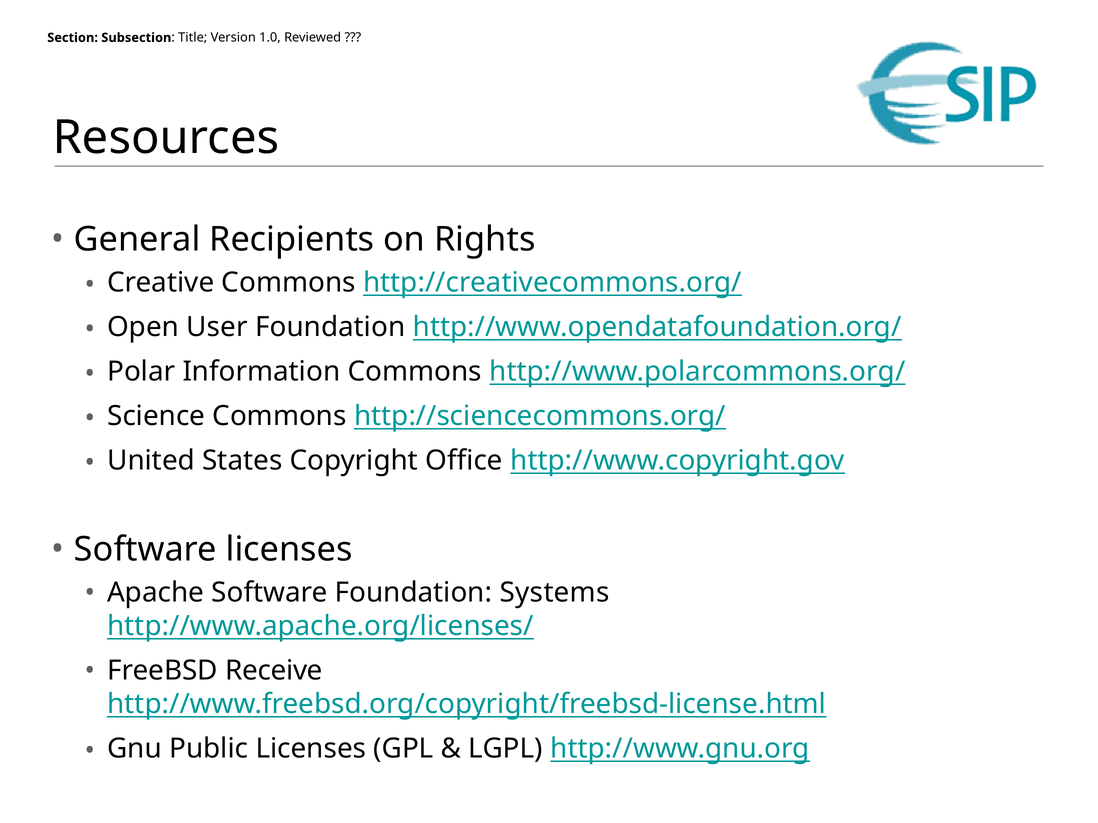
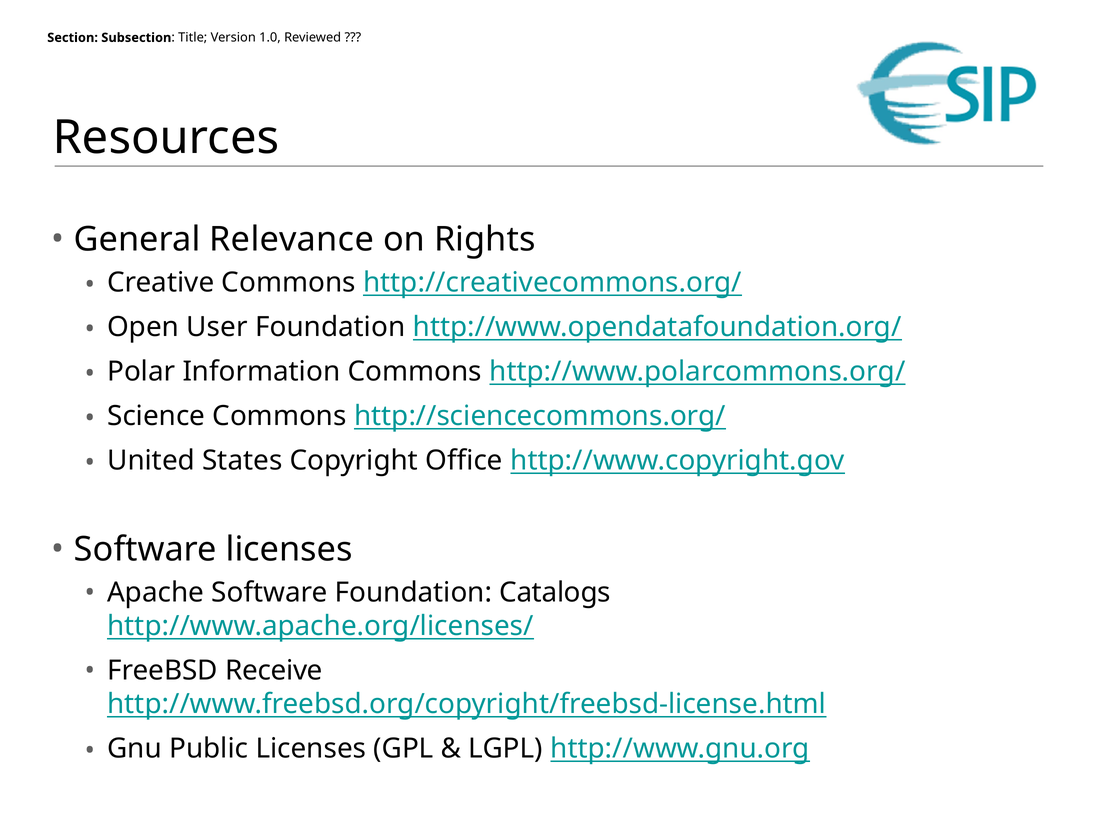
Recipients: Recipients -> Relevance (292, 240)
Systems: Systems -> Catalogs (555, 593)
